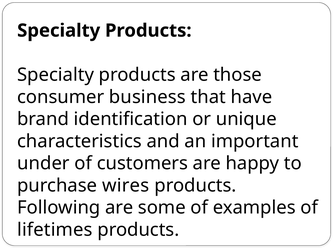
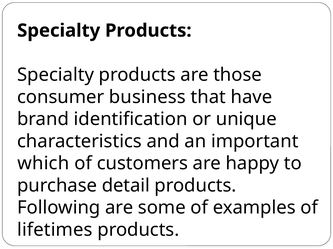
under: under -> which (43, 164)
wires: wires -> detail (126, 186)
